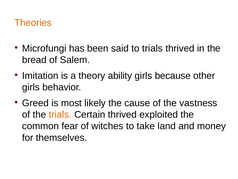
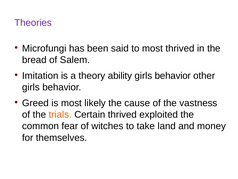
Theories colour: orange -> purple (33, 23)
to trials: trials -> most (152, 48)
because: because -> behavior (173, 75)
